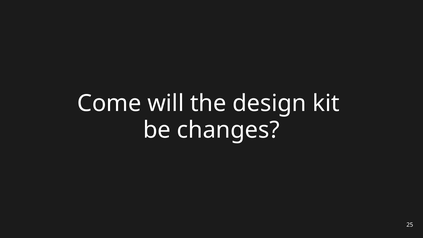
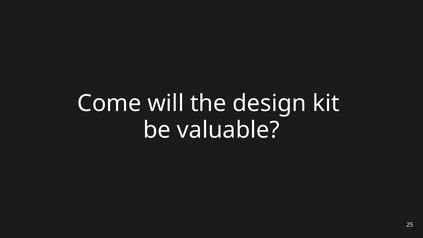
changes: changes -> valuable (228, 130)
